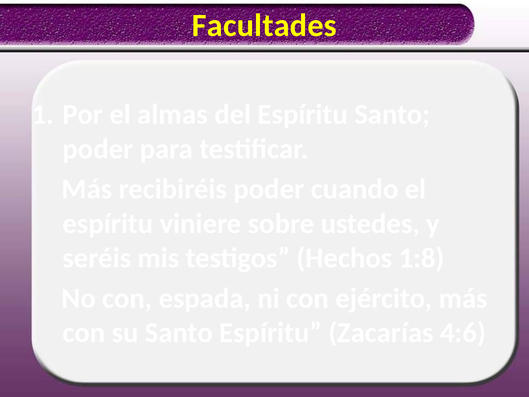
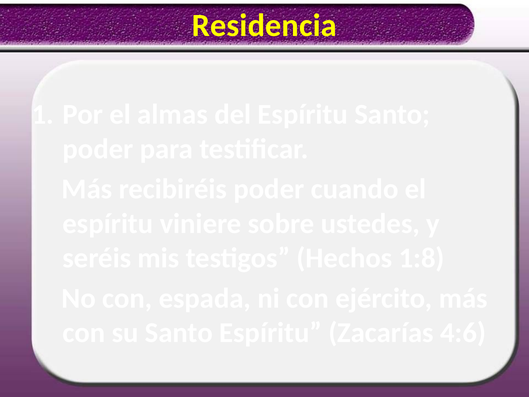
Facultades: Facultades -> Residencia (264, 25)
